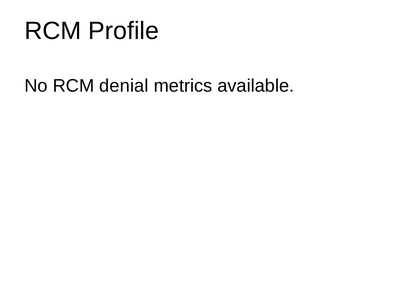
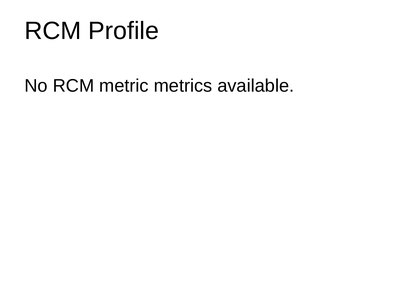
denial: denial -> metric (124, 86)
